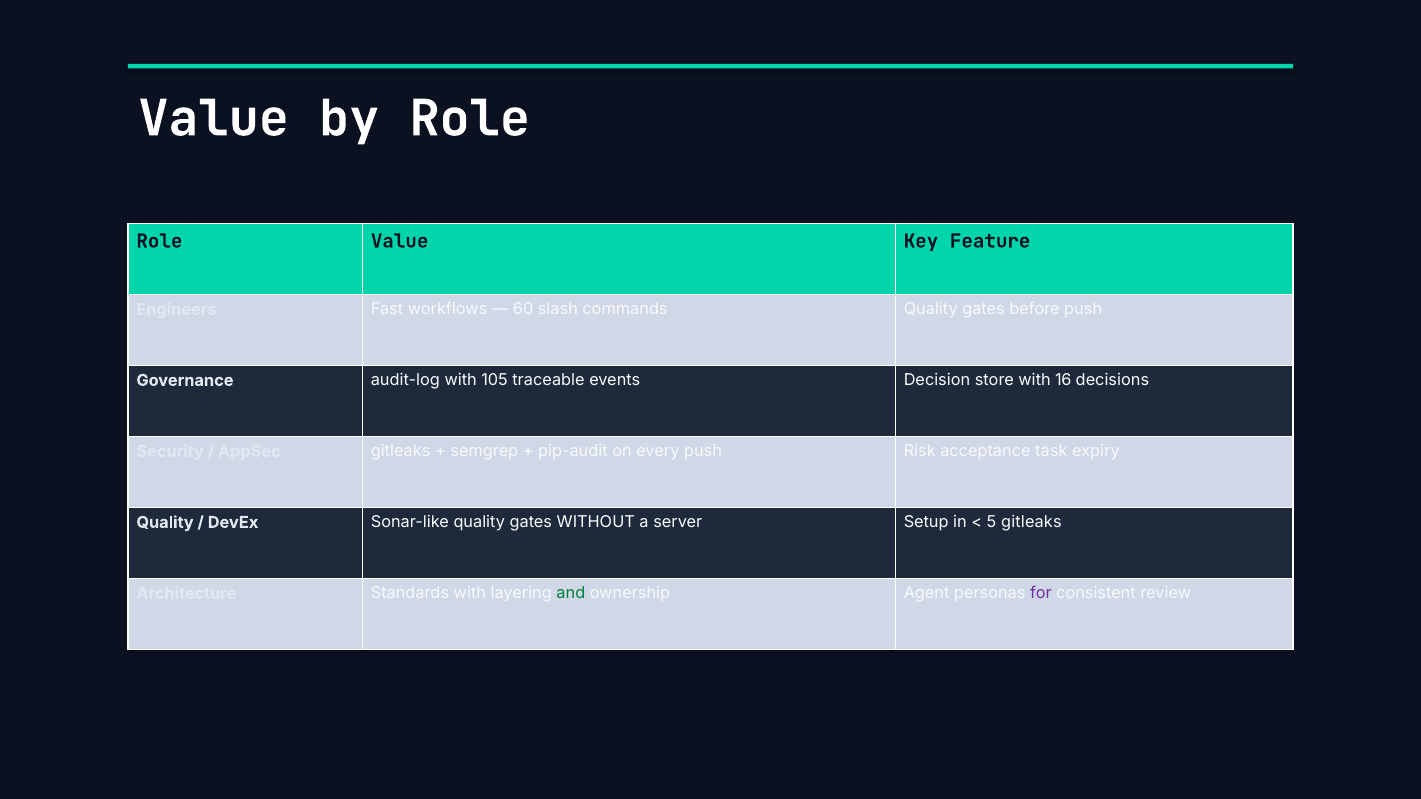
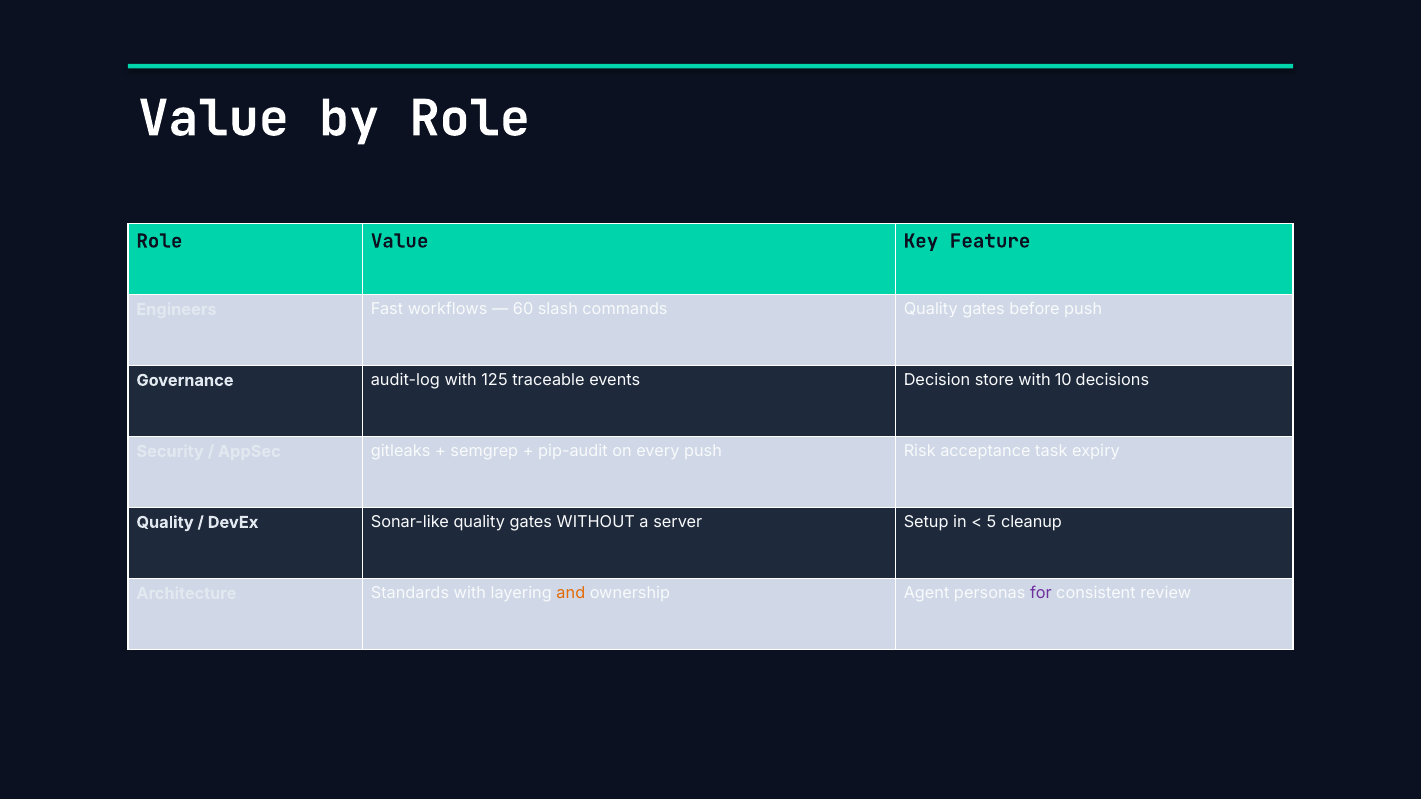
105: 105 -> 125 (494, 381)
16: 16 -> 10 (1063, 381)
5 gitleaks: gitleaks -> cleanup (1031, 523)
and colour: green -> orange (571, 594)
